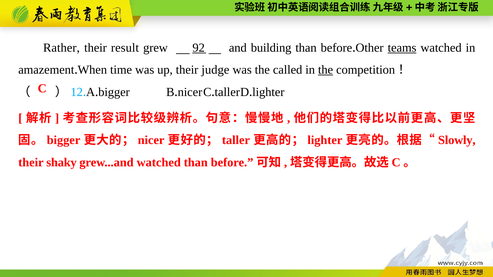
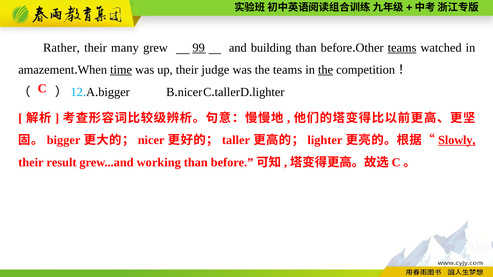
result: result -> many (125, 48)
92: 92 -> 99 (199, 48)
time underline: none -> present (121, 70)
the called: called -> teams (288, 70)
Slowly underline: none -> present (457, 140)
shaky: shaky -> result (61, 163)
grew...and watched: watched -> working (159, 163)
